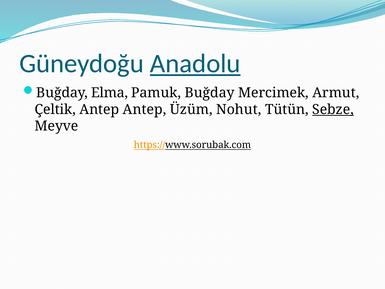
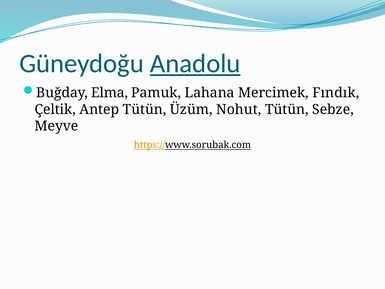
Pamuk Buğday: Buğday -> Lahana (210, 93)
Armut: Armut -> Fındık (336, 93)
Antep Antep: Antep -> Tütün (145, 109)
Sebze underline: present -> none (333, 109)
